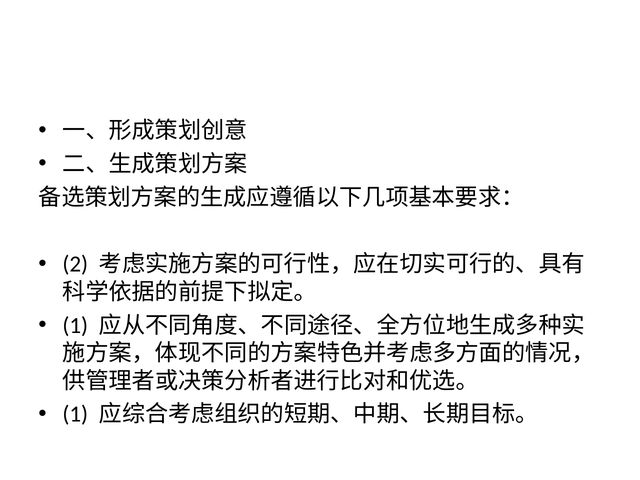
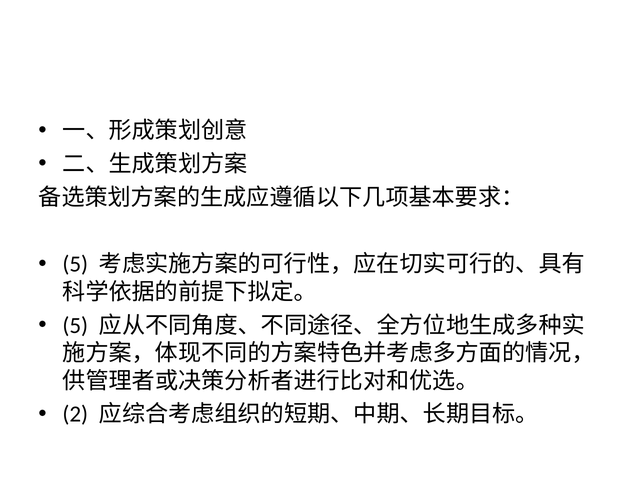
2: 2 -> 5 (75, 264)
1: 1 -> 5 (75, 325)
1: 1 -> 2 (75, 414)
